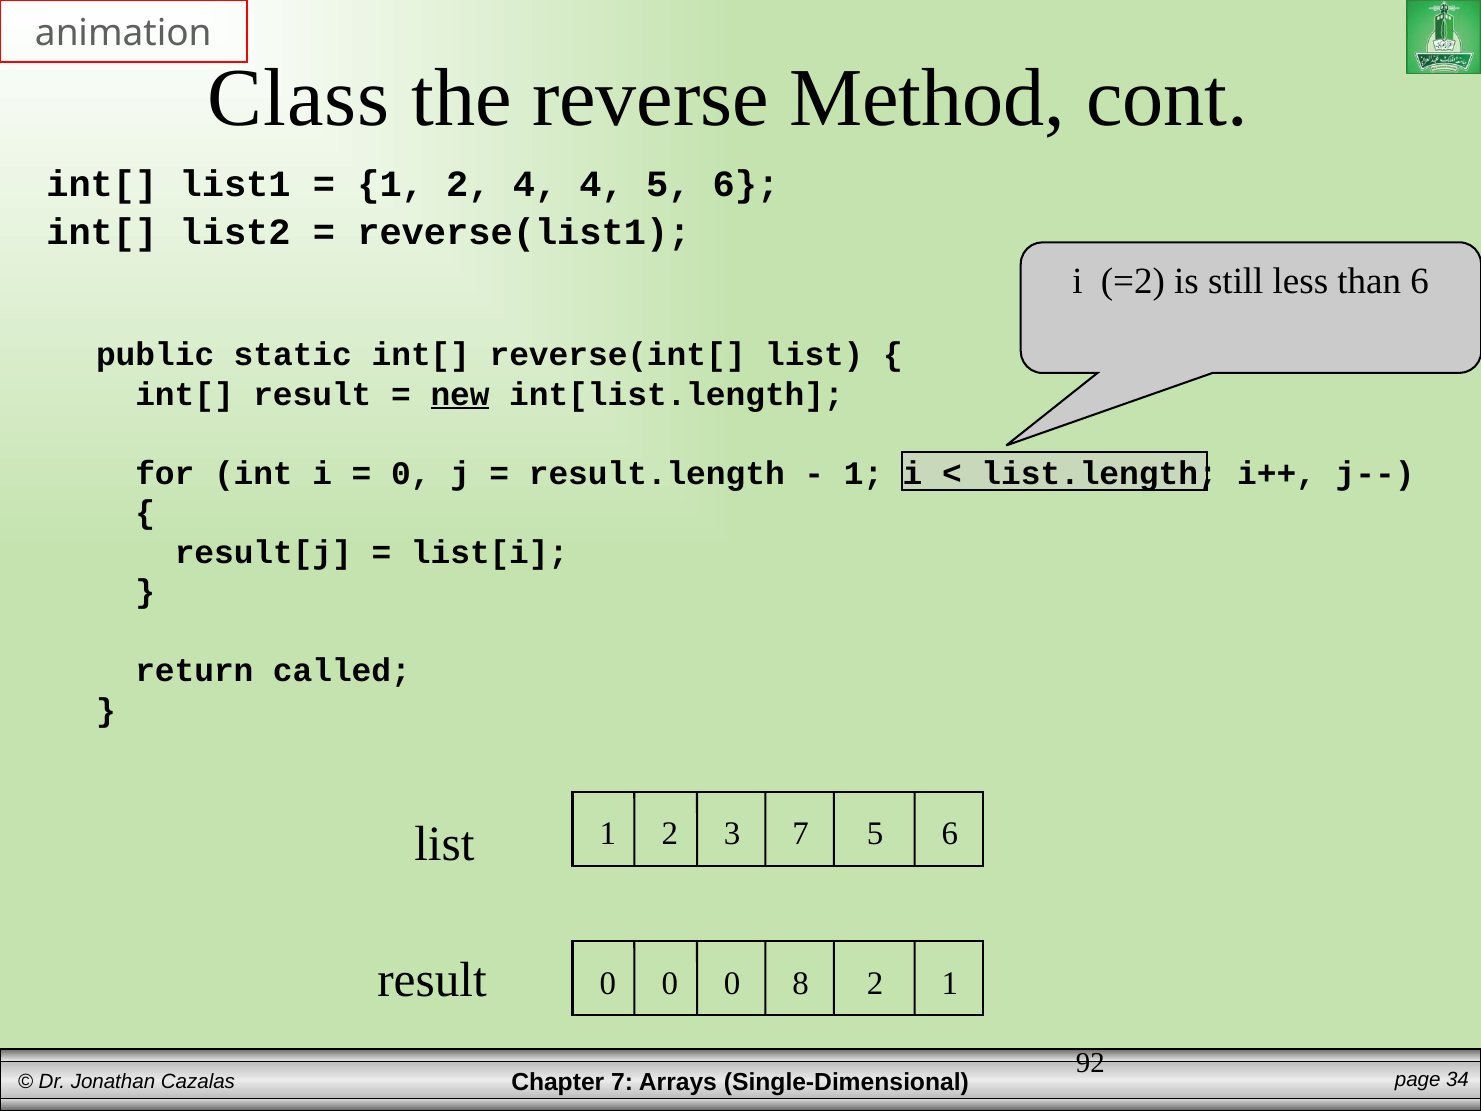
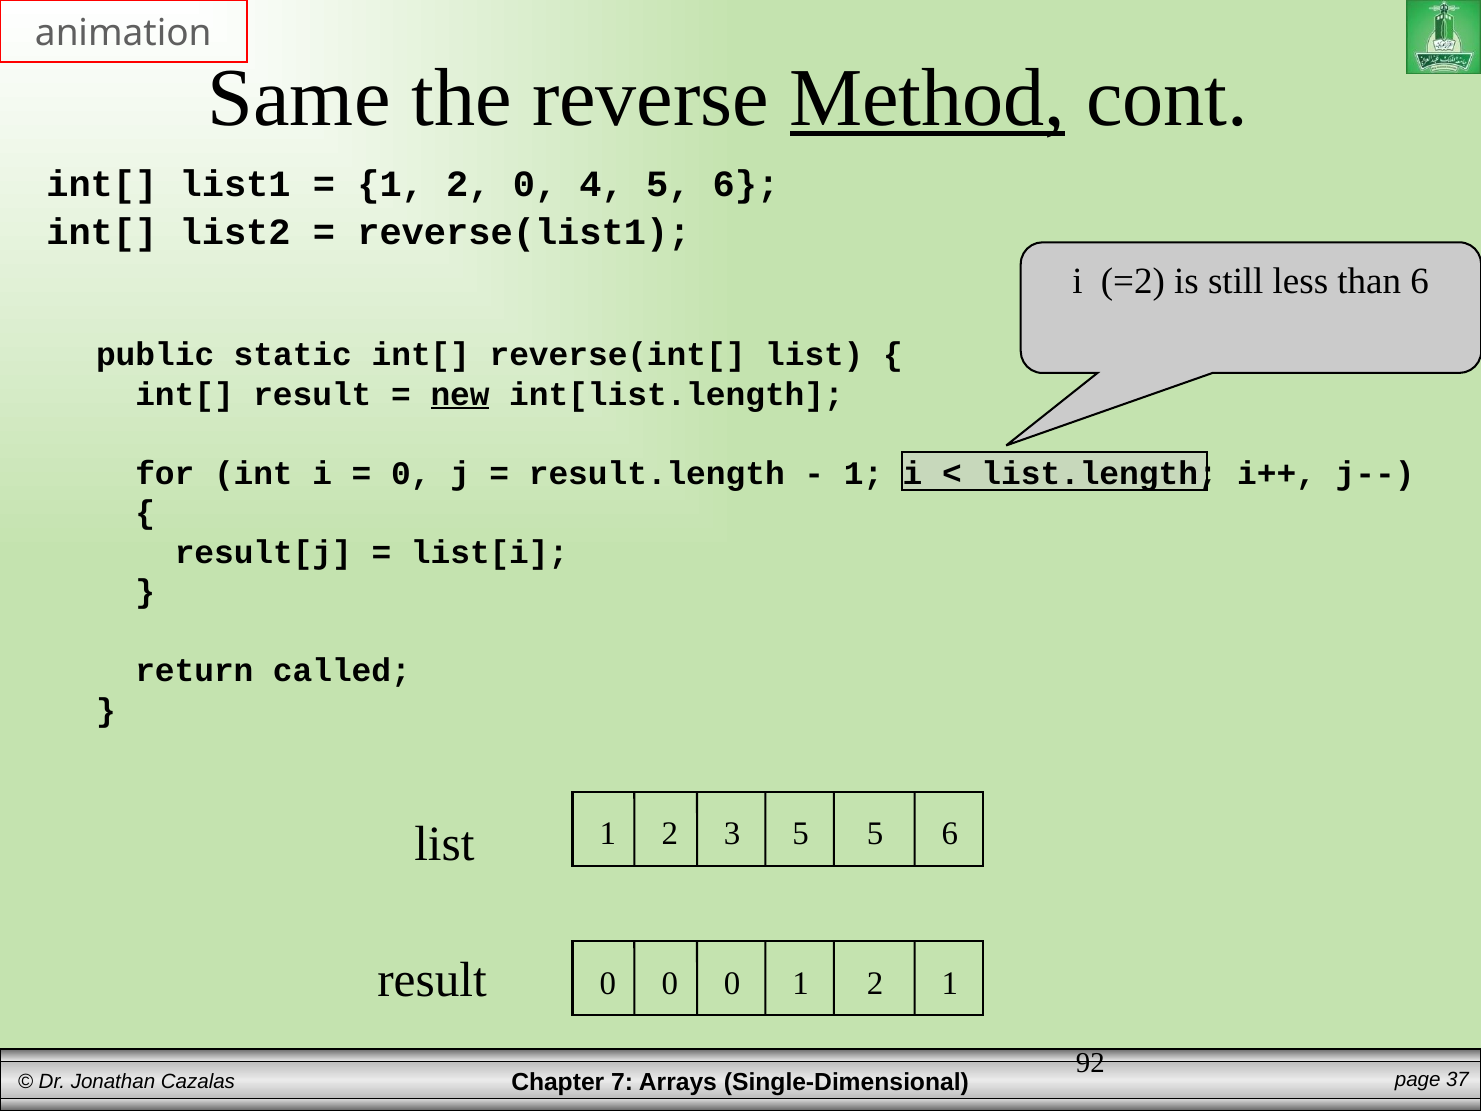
Class: Class -> Same (299, 98)
Method underline: none -> present (928, 98)
2 4: 4 -> 0 (535, 185)
3 7: 7 -> 5 (801, 834)
0 8: 8 -> 1 (801, 983)
34: 34 -> 37 (1457, 1080)
